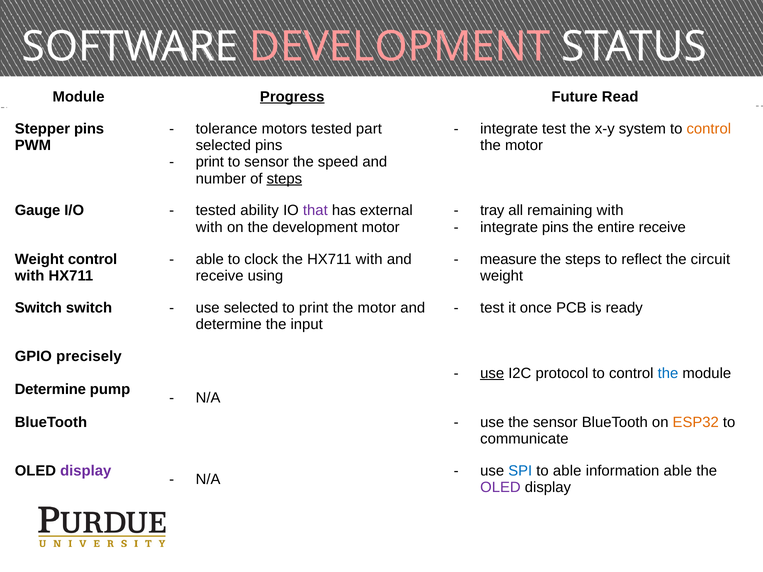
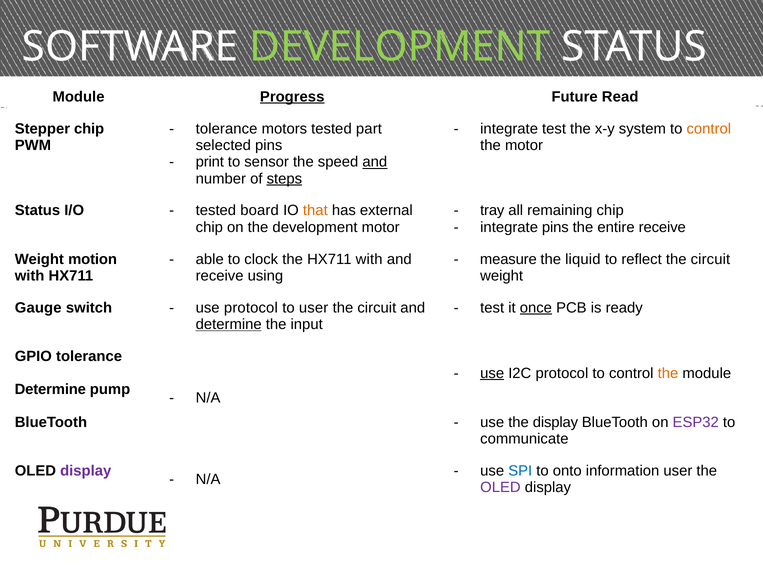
DEVELOPMENT colour: pink -> light green (400, 47)
Stepper pins: pins -> chip (89, 129)
and underline: none -> present (375, 162)
Gauge: Gauge -> Status (37, 211)
ability: ability -> board (260, 211)
that colour: purple -> orange (315, 211)
remaining with: with -> chip (610, 211)
with: with -> chip (209, 227)
Weight control: control -> motion (93, 259)
the steps: steps -> liquid (583, 259)
Switch: Switch -> Gauge (38, 308)
use selected: selected -> protocol (251, 308)
to print: print -> user (314, 308)
motor: motor -> circuit (377, 308)
once underline: none -> present (536, 308)
determine underline: none -> present (229, 324)
GPIO precisely: precisely -> tolerance (89, 356)
the colour: blue -> orange (668, 373)
the sensor: sensor -> display (555, 422)
ESP32 colour: orange -> purple (696, 422)
to able: able -> onto (567, 471)
information able: able -> user (678, 471)
